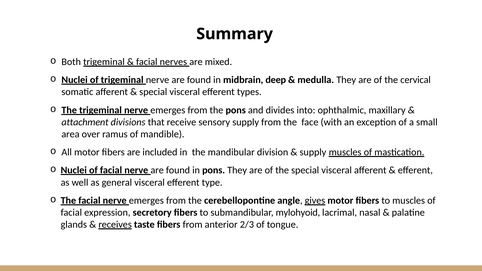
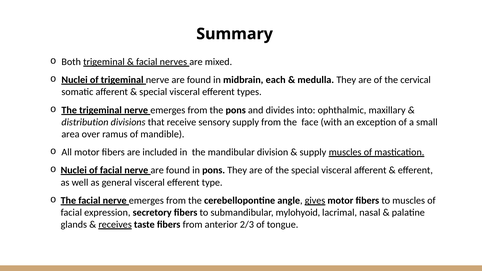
deep: deep -> each (276, 80)
attachment: attachment -> distribution (85, 122)
